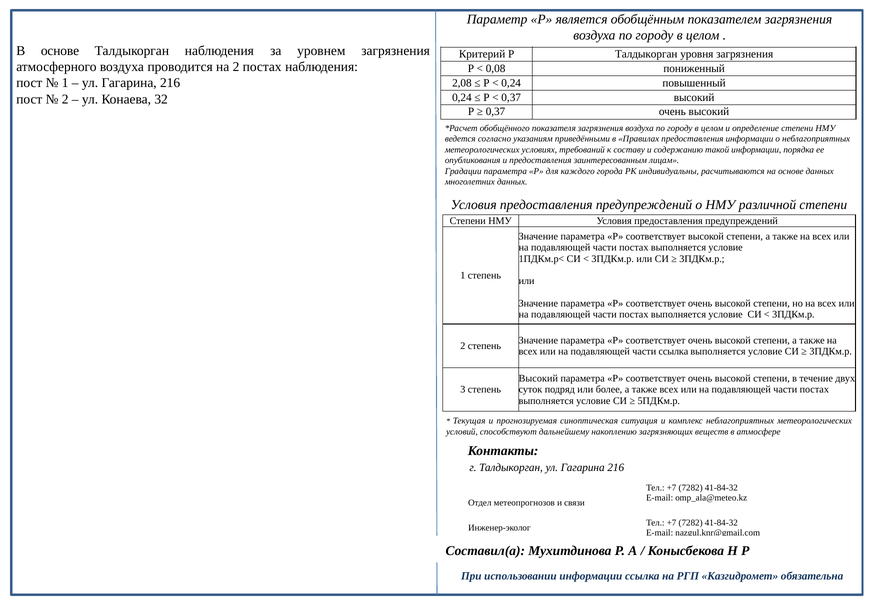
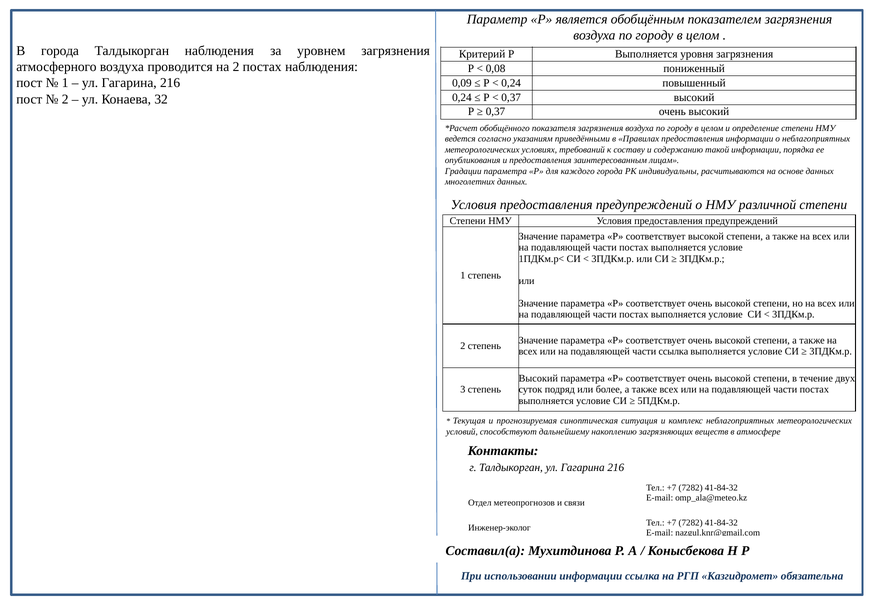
В основе: основе -> города (60, 51)
Р Талдыкорган: Талдыкорган -> Выполняется (646, 54)
2,08: 2,08 -> 0,09 (462, 83)
